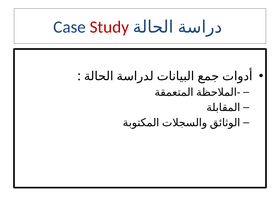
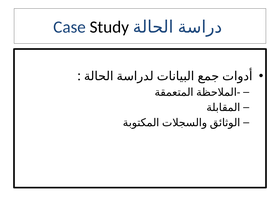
Study colour: red -> black (109, 27)
